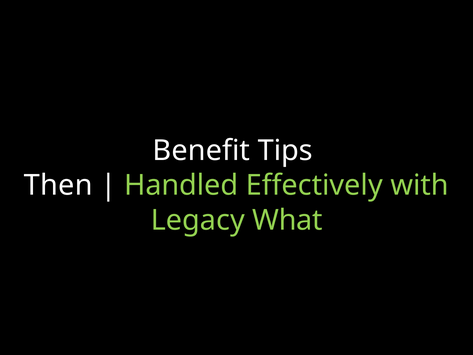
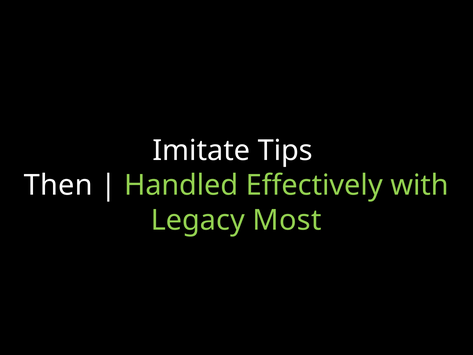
Benefit: Benefit -> Imitate (201, 151)
What: What -> Most (287, 220)
